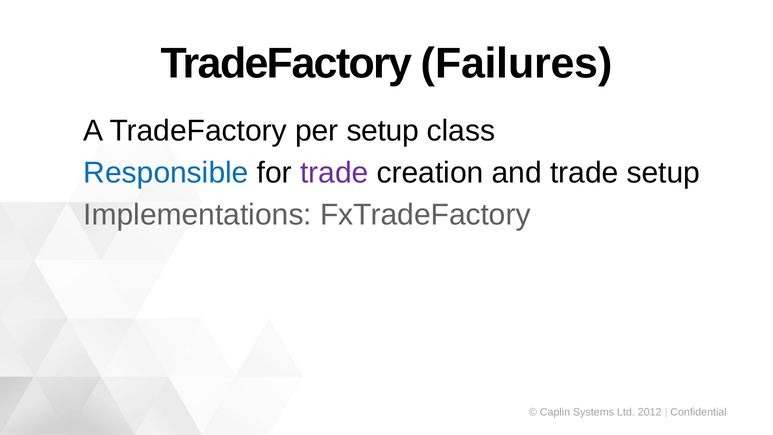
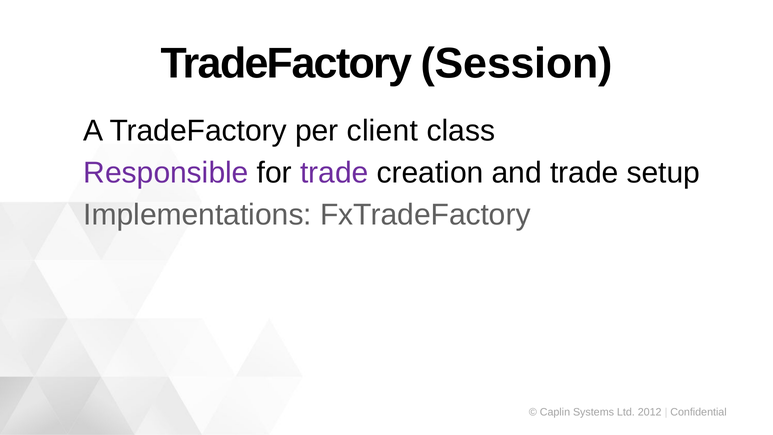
Failures: Failures -> Session (517, 63)
per setup: setup -> client (382, 131)
Responsible colour: blue -> purple (166, 173)
